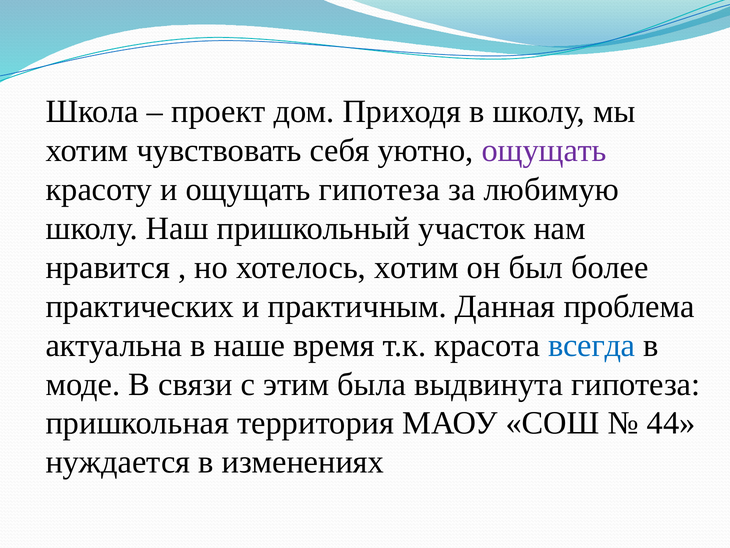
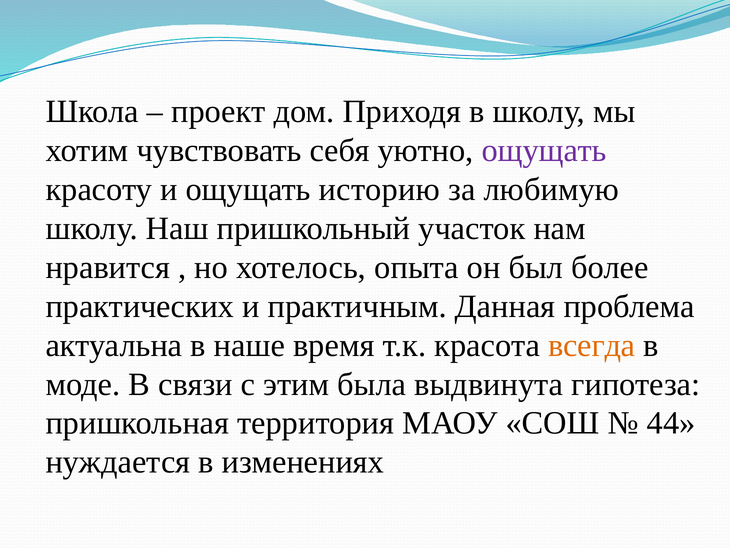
ощущать гипотеза: гипотеза -> историю (379, 189)
хотелось хотим: хотим -> опыта (416, 267)
всегда colour: blue -> orange (592, 345)
